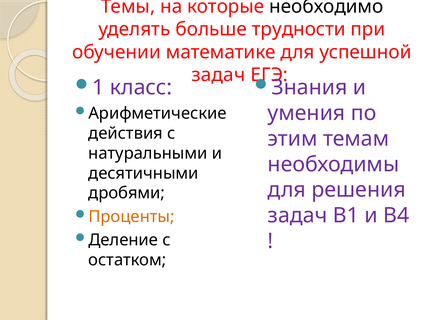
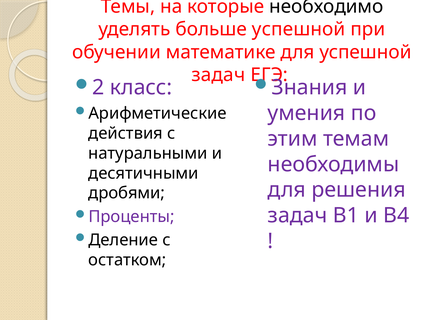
больше трудности: трудности -> успешной (299, 29)
1: 1 -> 2 (98, 88)
Проценты colour: orange -> purple (132, 217)
